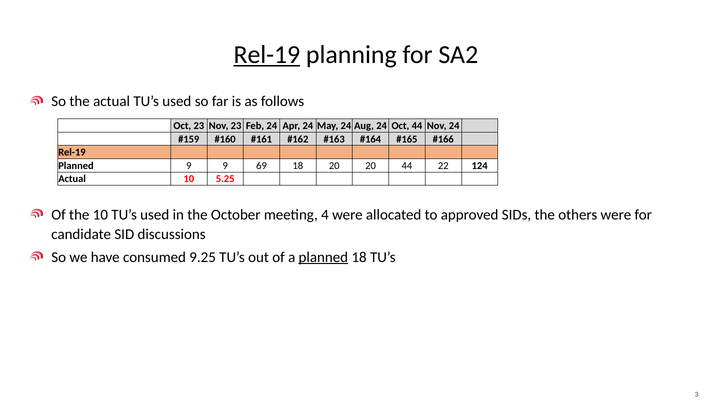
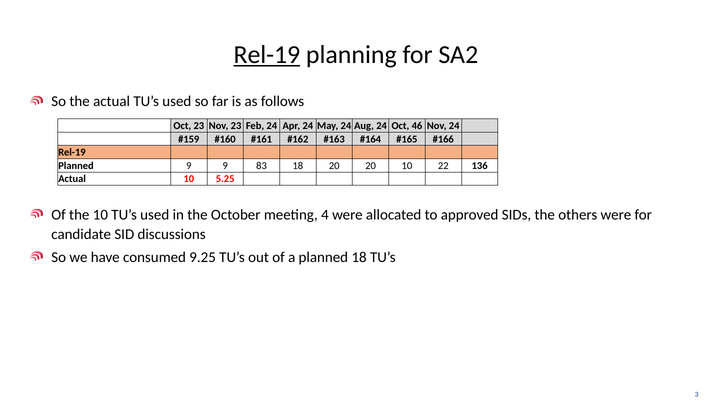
Oct 44: 44 -> 46 (417, 126)
69: 69 -> 83 (262, 166)
20 44: 44 -> 10 (407, 166)
124: 124 -> 136 (480, 166)
planned underline: present -> none (323, 257)
